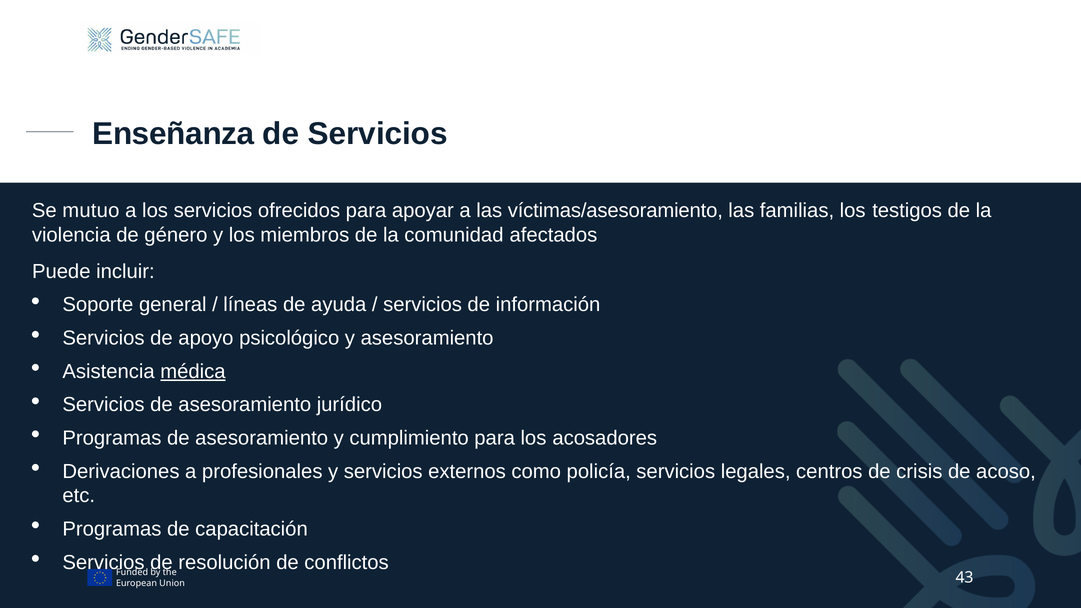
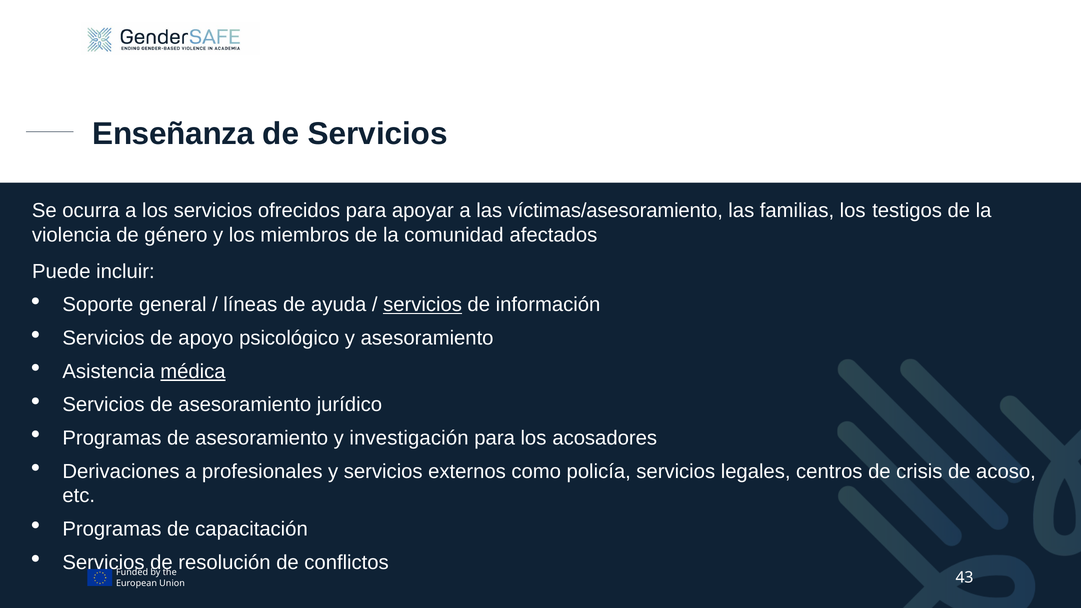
mutuo: mutuo -> ocurra (91, 211)
servicios underline: none -> present (423, 305)
cumplimiento: cumplimiento -> investigación (409, 438)
